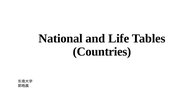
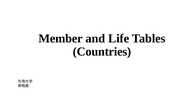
National: National -> Member (61, 38)
